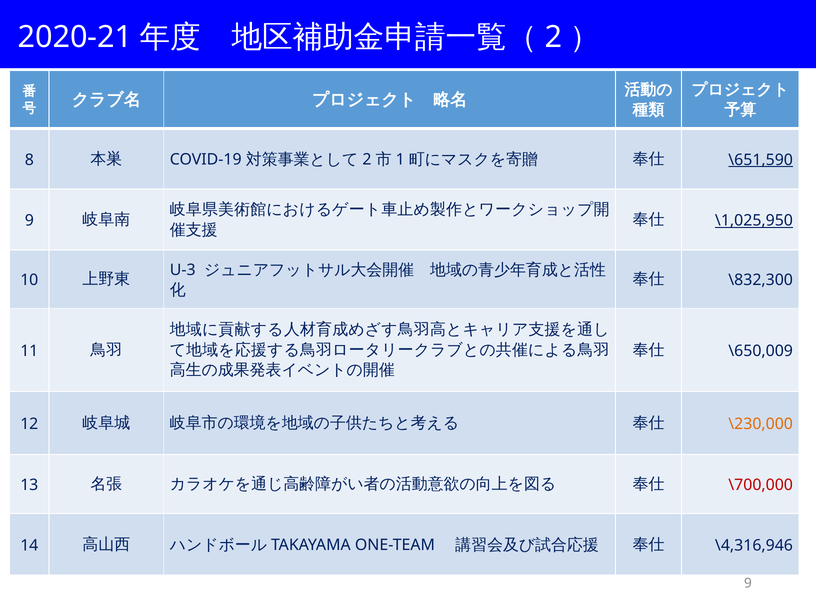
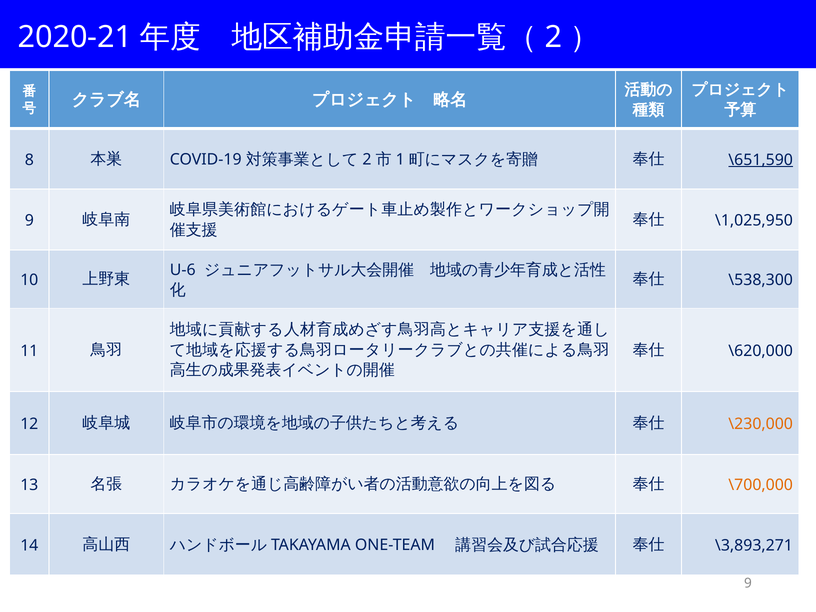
\1,025,950 underline: present -> none (754, 221)
\832,300: \832,300 -> \538,300 (761, 280)
U-3: U-3 -> U-6 (183, 270)
\650,009: \650,009 -> \620,000 (761, 351)
\700,000 colour: red -> orange (761, 485)
\4,316,946: \4,316,946 -> \3,893,271 (754, 545)
